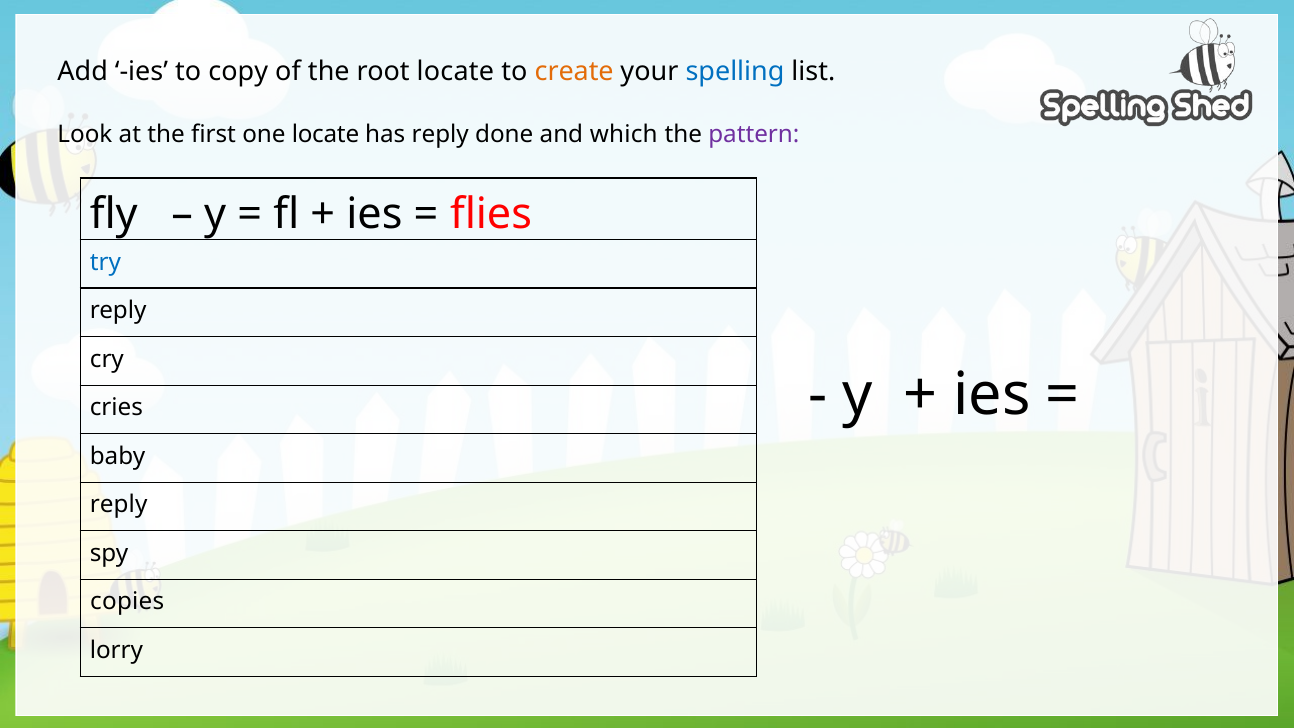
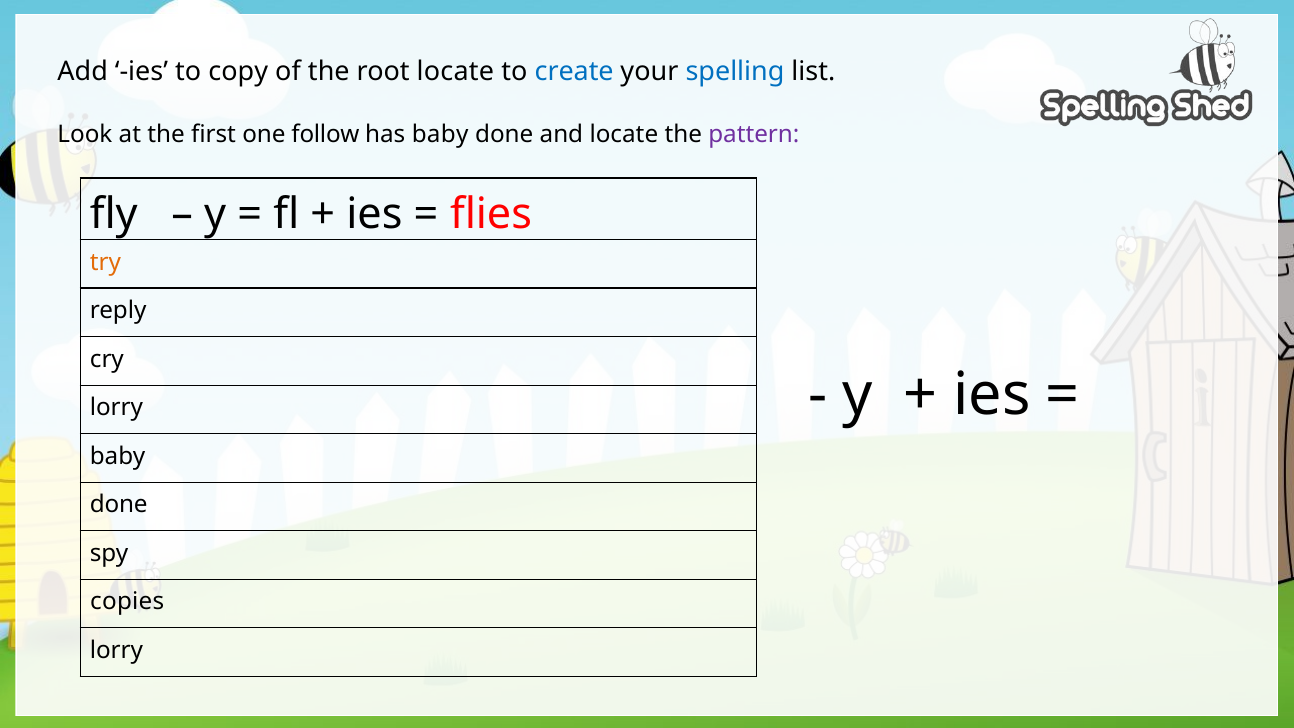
create colour: orange -> blue (574, 72)
one locate: locate -> follow (325, 135)
has reply: reply -> baby (440, 135)
and which: which -> locate (624, 135)
try colour: blue -> orange (105, 262)
cries: cries -> lorry (116, 408)
reply: reply -> done (119, 505)
